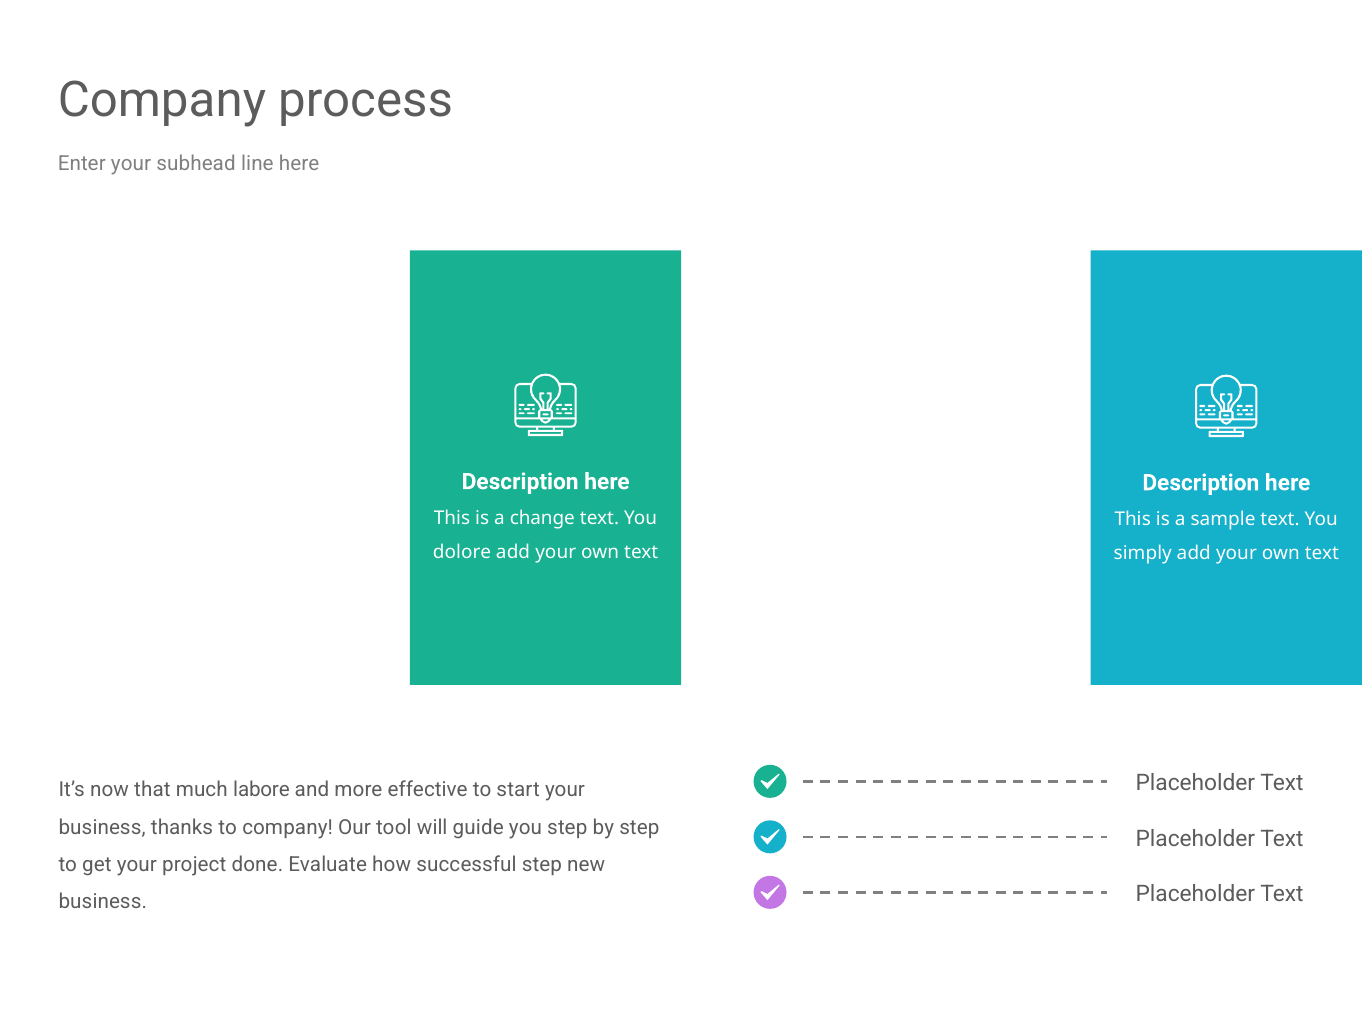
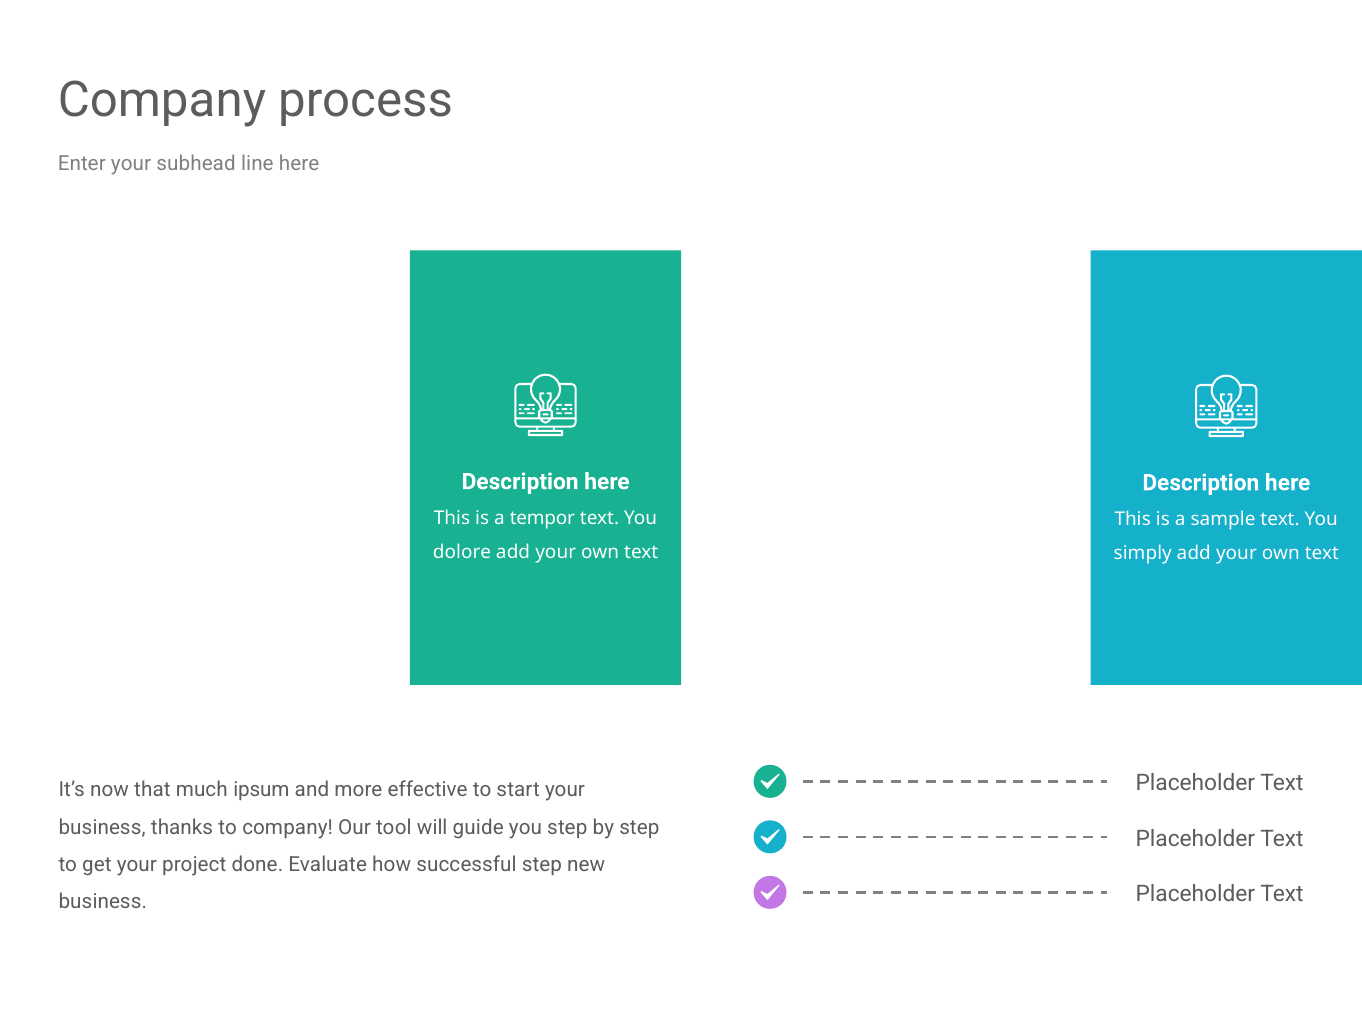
change: change -> tempor (542, 518)
labore: labore -> ipsum (261, 789)
